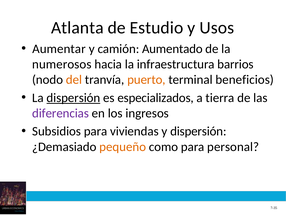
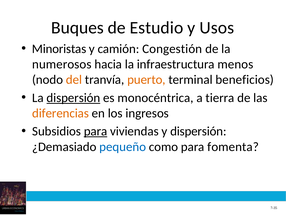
Atlanta: Atlanta -> Buques (77, 28)
Aumentar: Aumentar -> Minoristas (59, 49)
Aumentado: Aumentado -> Congestión (172, 49)
barrios: barrios -> menos (235, 64)
especializados: especializados -> monocéntrica (156, 98)
diferencias colour: purple -> orange (61, 113)
para underline: none -> present (96, 131)
pequeño colour: orange -> blue (123, 146)
personal: personal -> fomenta (233, 146)
